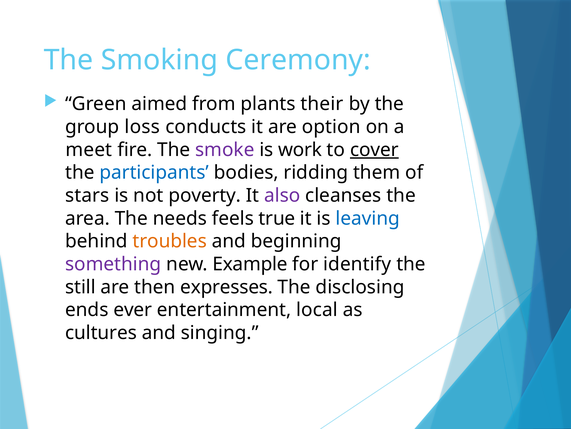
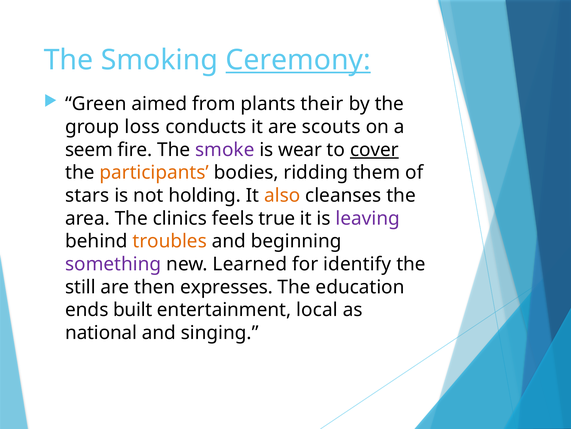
Ceremony underline: none -> present (298, 60)
option: option -> scouts (331, 127)
meet: meet -> seem (89, 150)
work: work -> wear (300, 150)
participants colour: blue -> orange (154, 172)
poverty: poverty -> holding (205, 195)
also colour: purple -> orange (282, 195)
needs: needs -> clinics (180, 218)
leaving colour: blue -> purple (368, 218)
Example: Example -> Learned (250, 264)
disclosing: disclosing -> education (360, 287)
ever: ever -> built (133, 309)
cultures: cultures -> national (101, 332)
